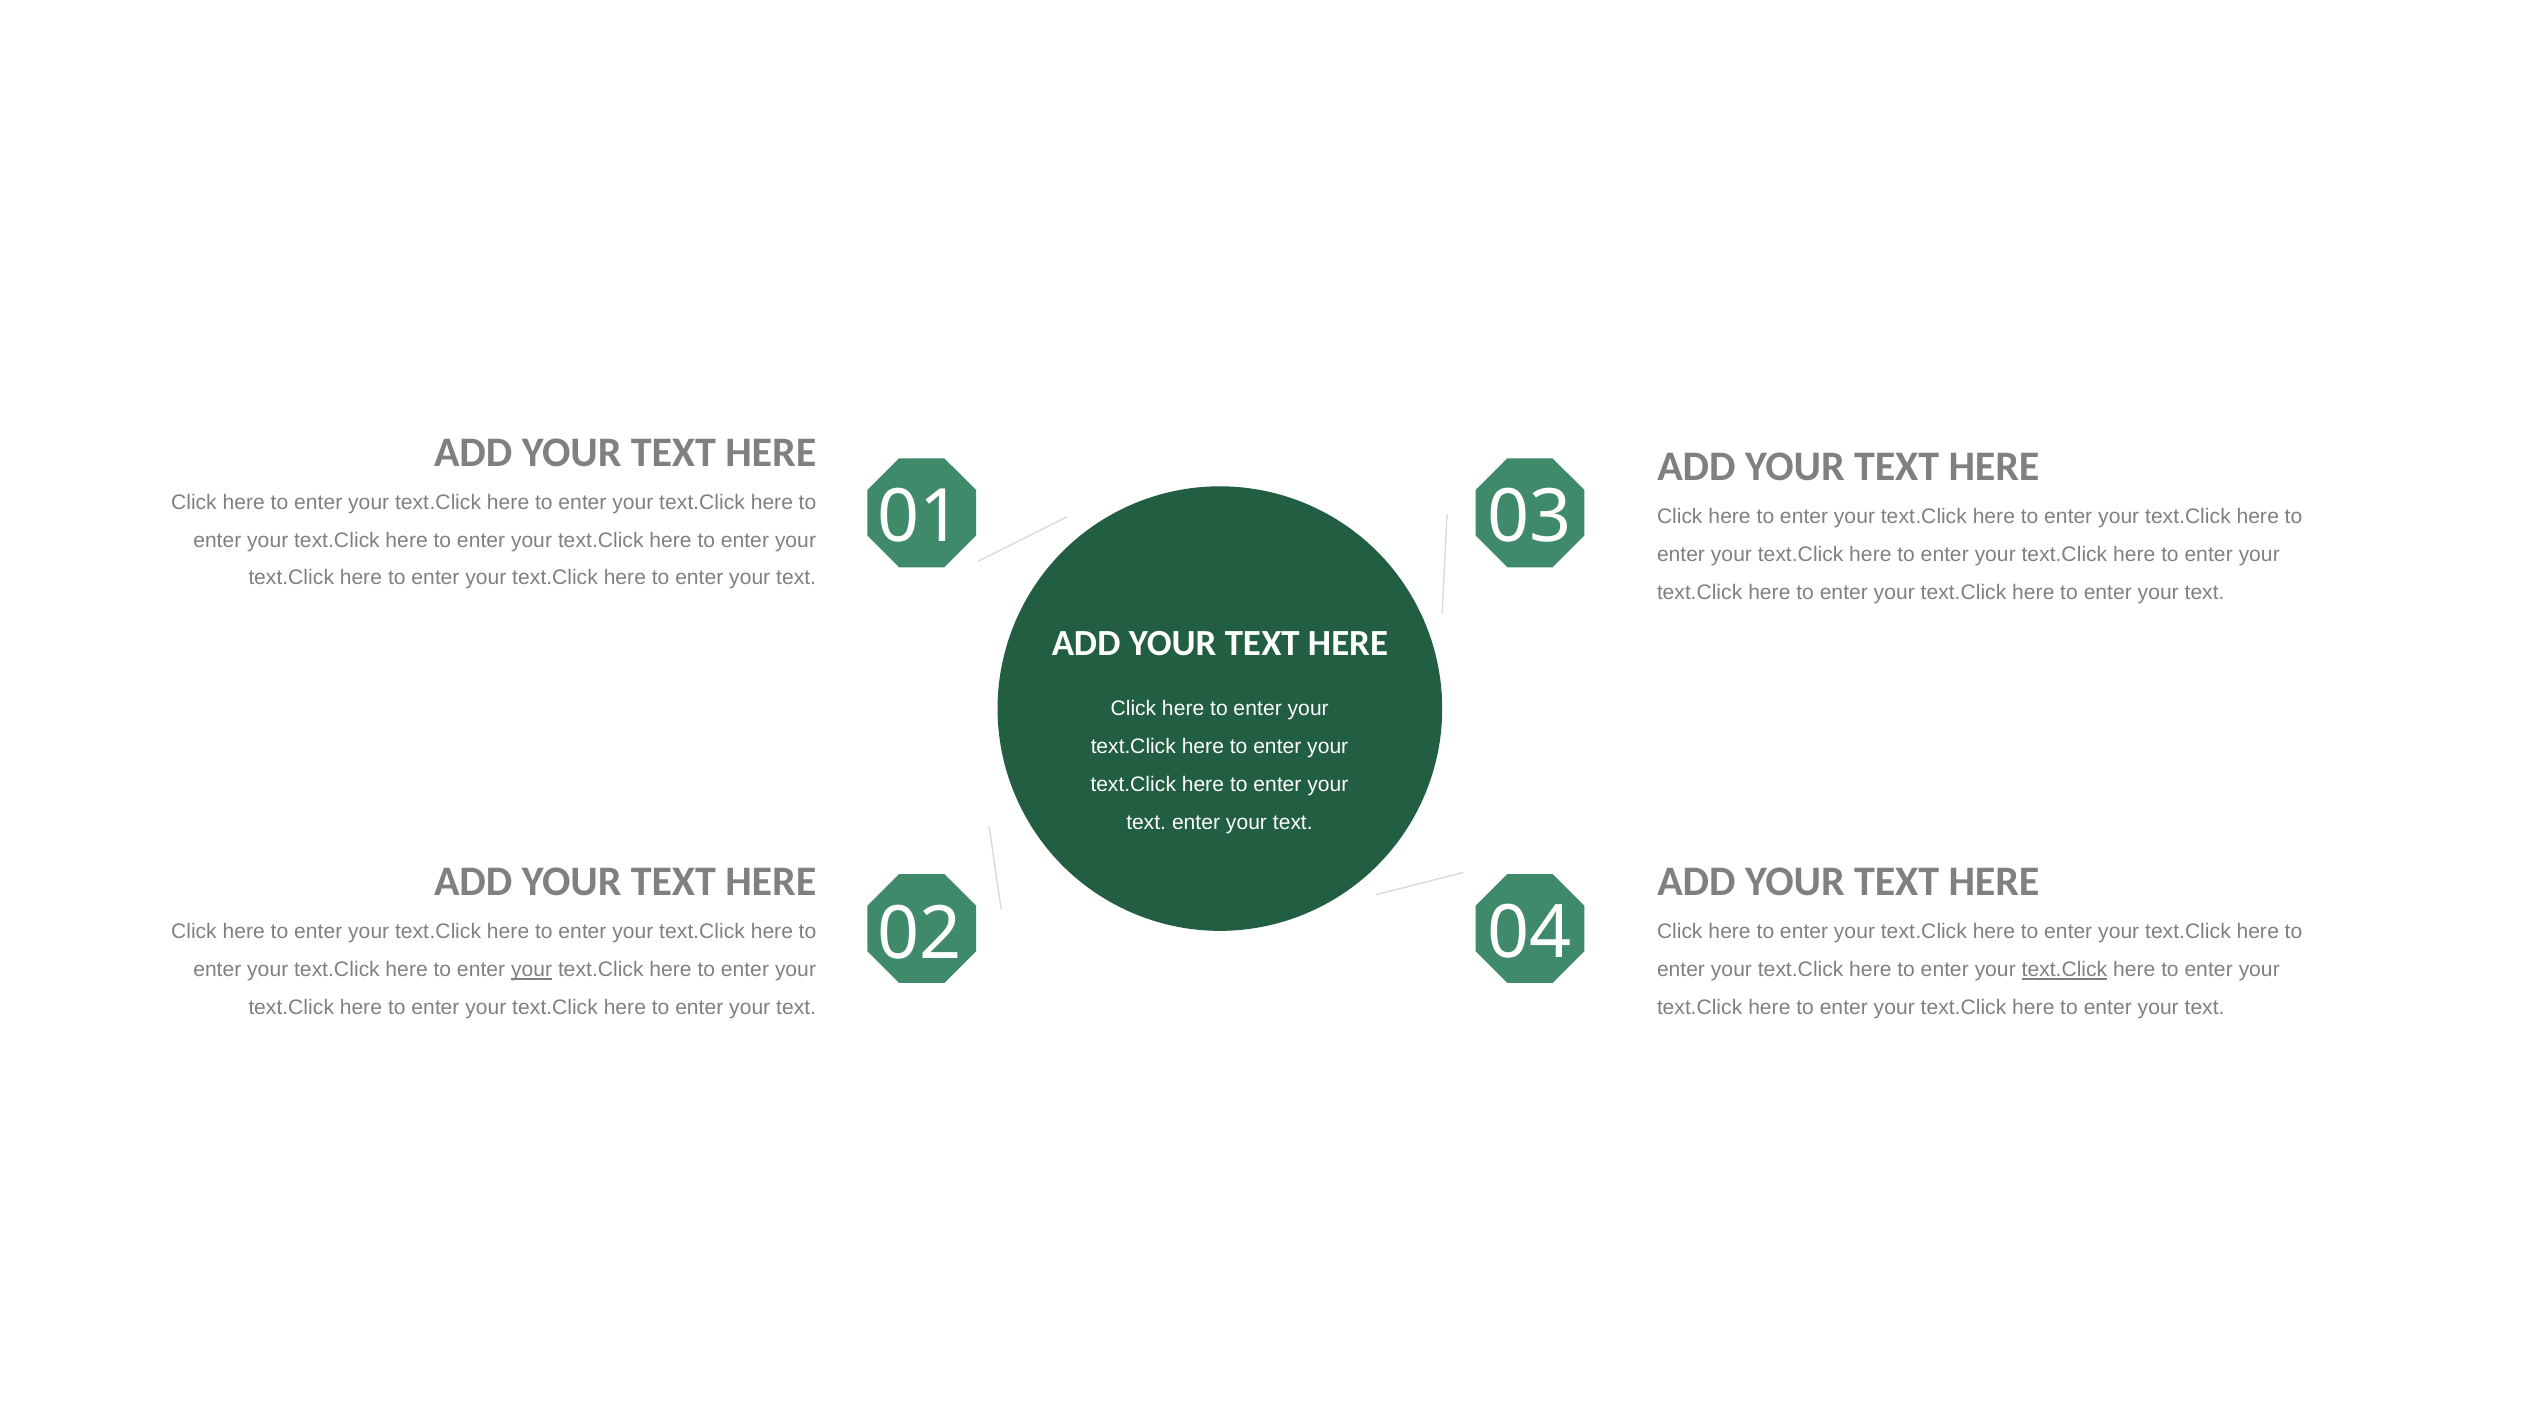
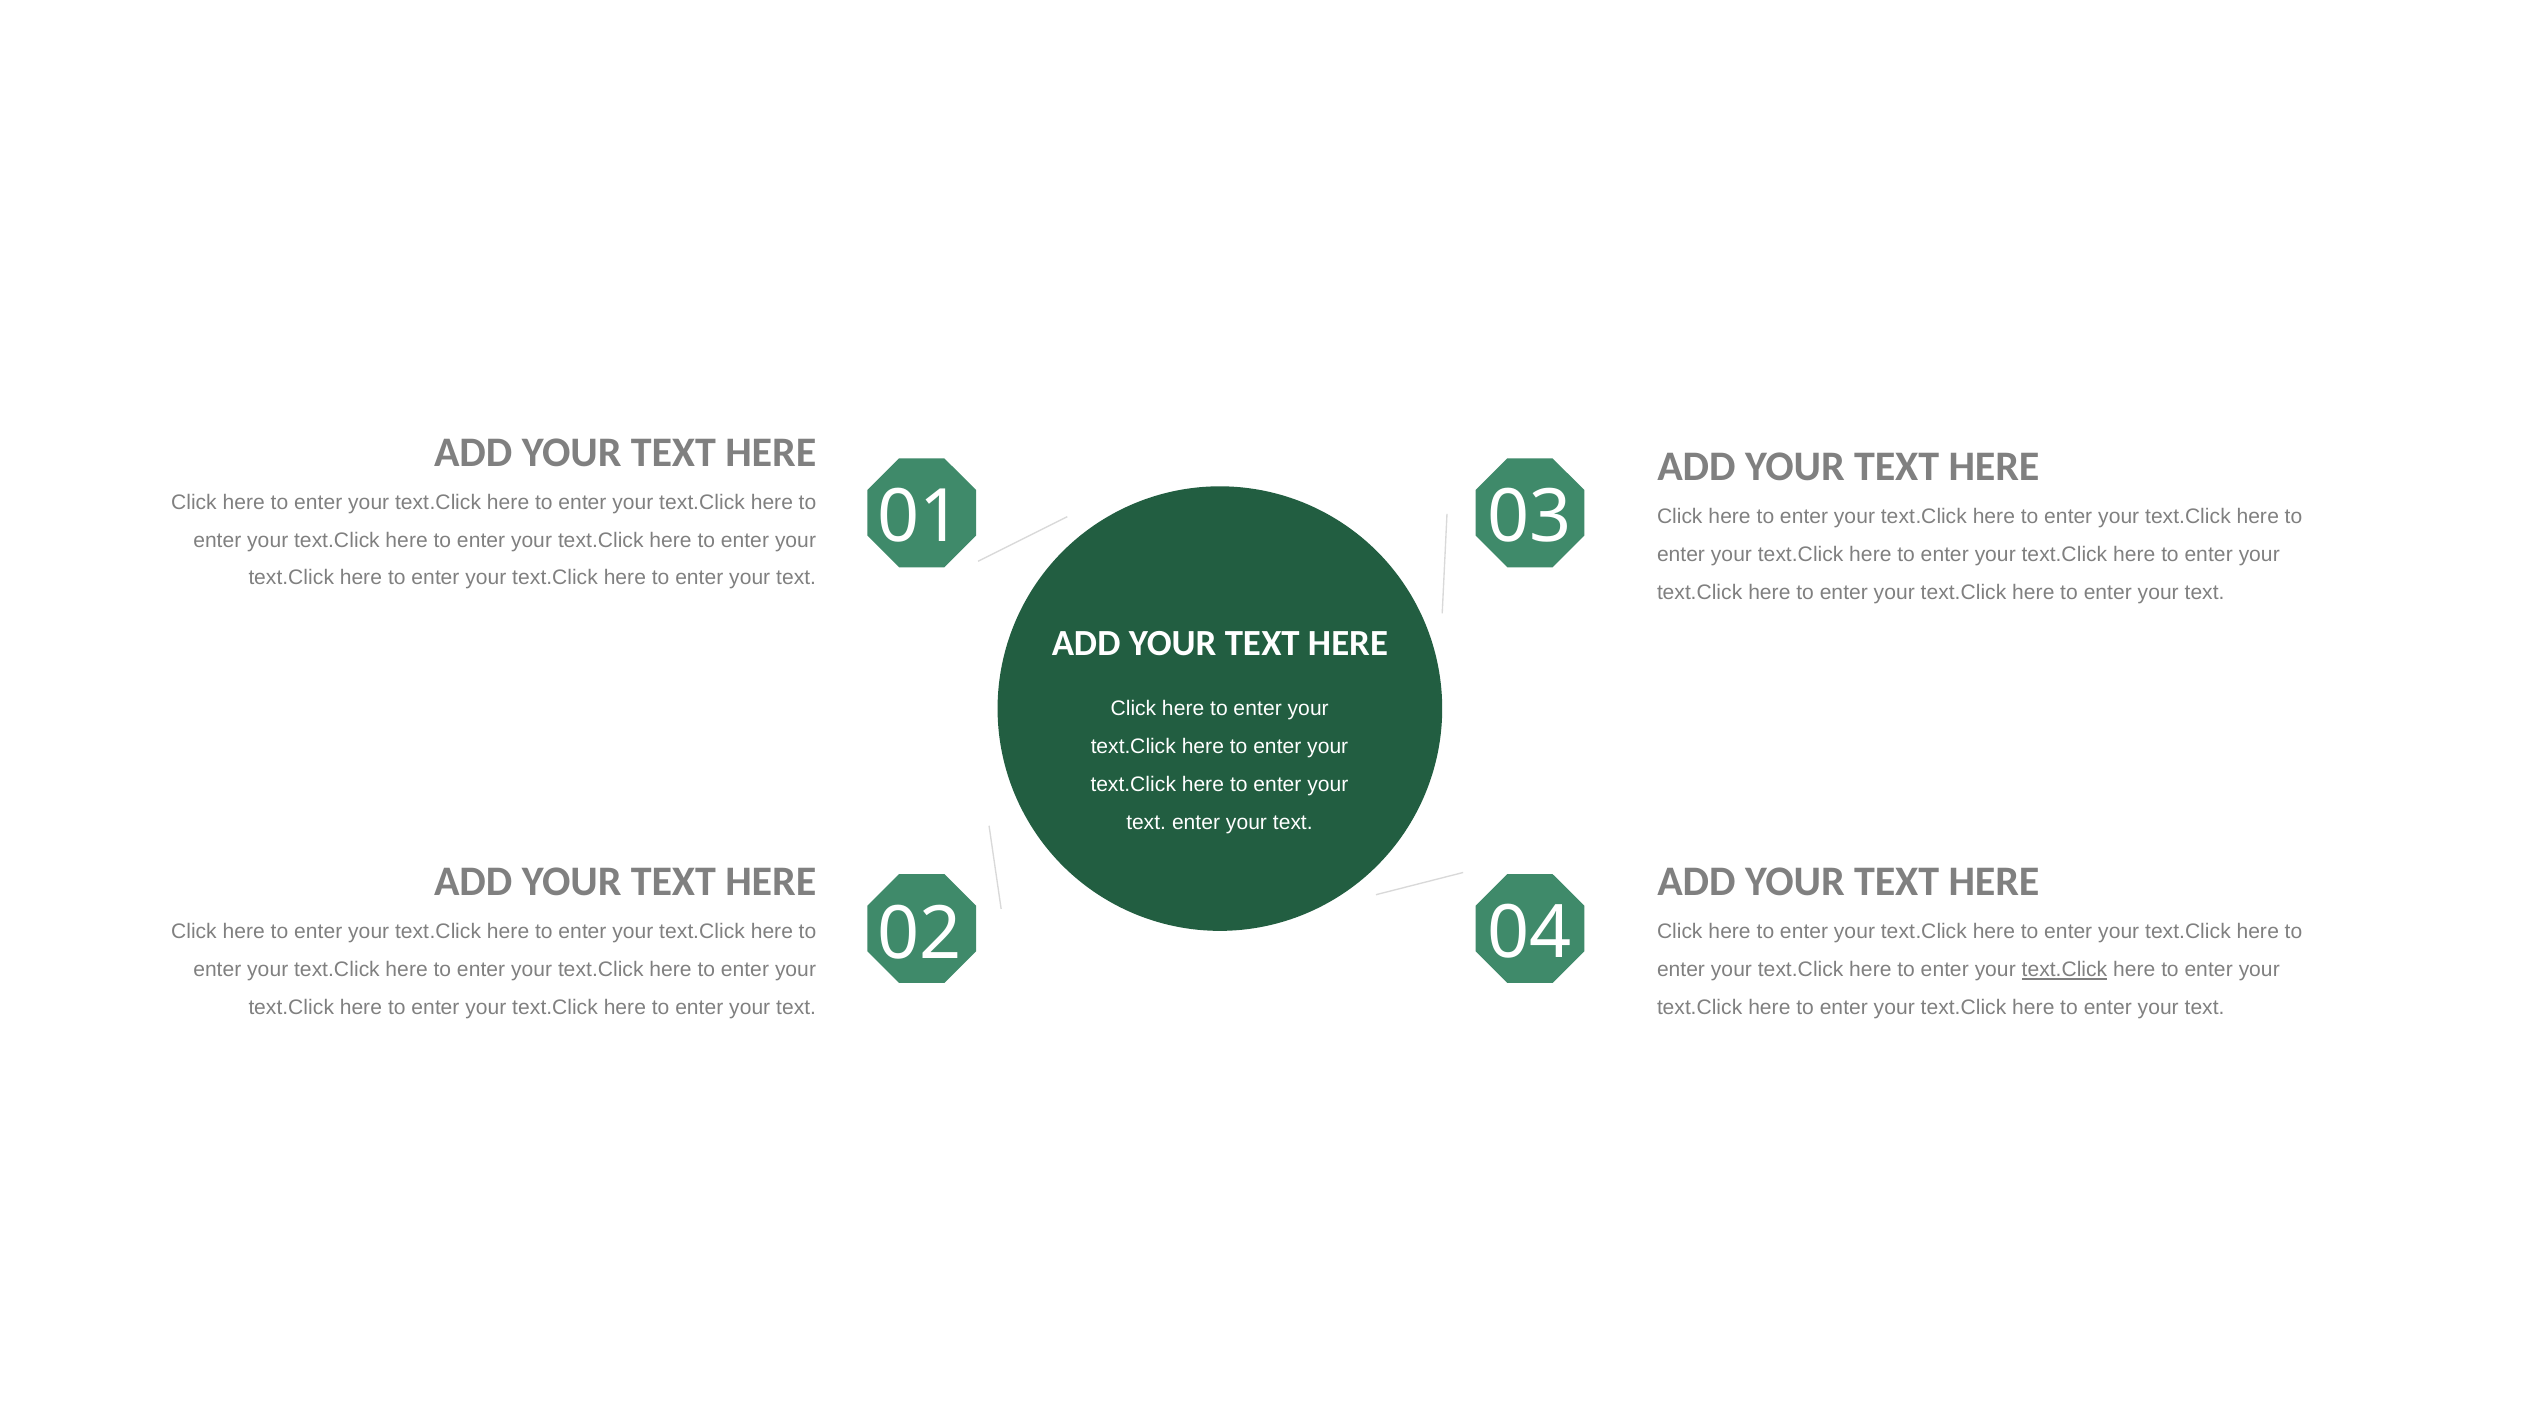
your underline: present -> none (532, 970)
